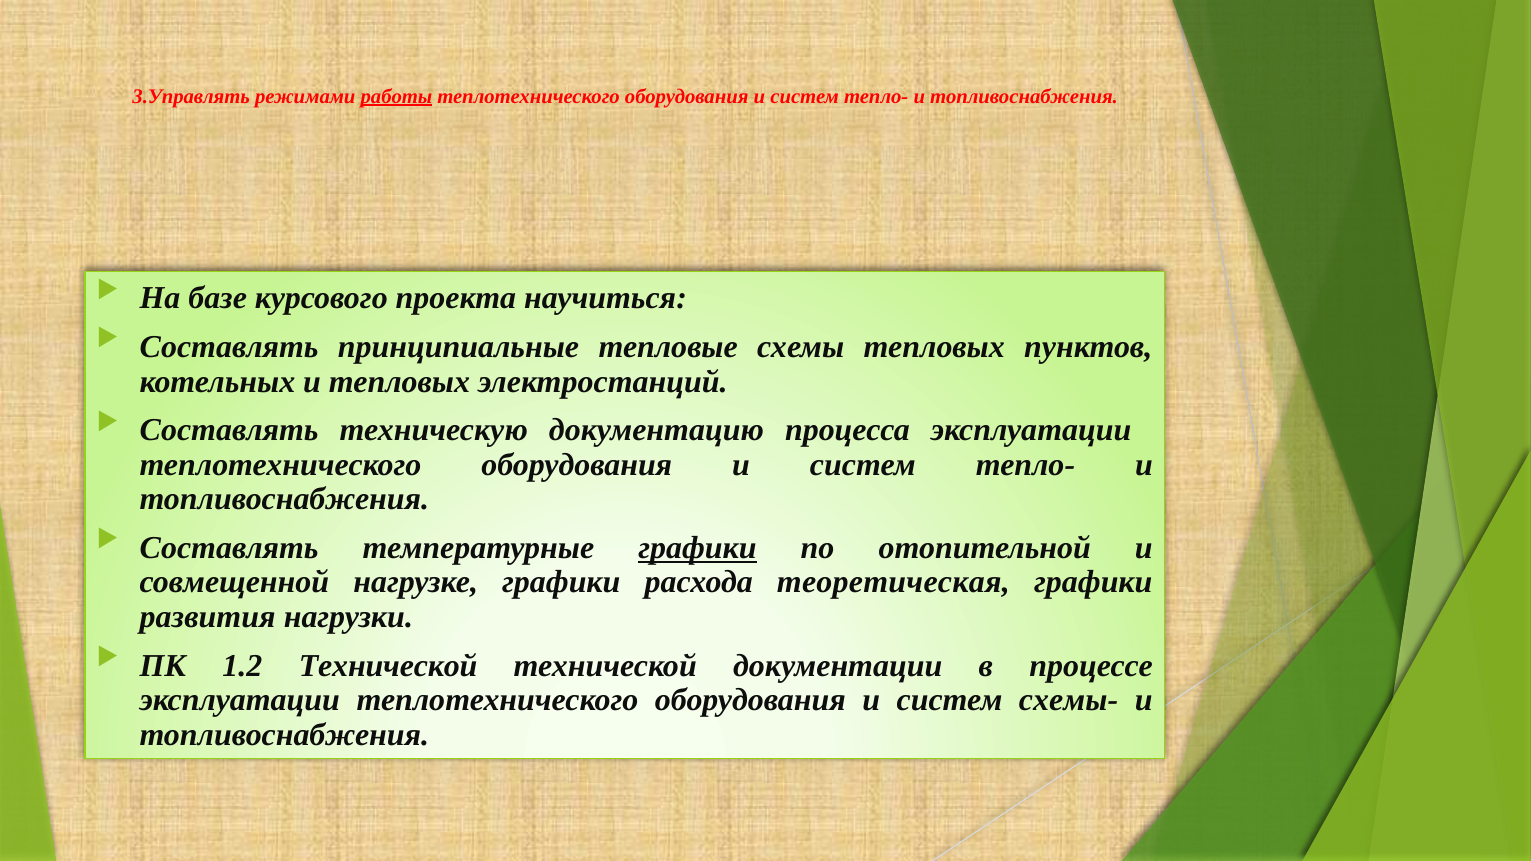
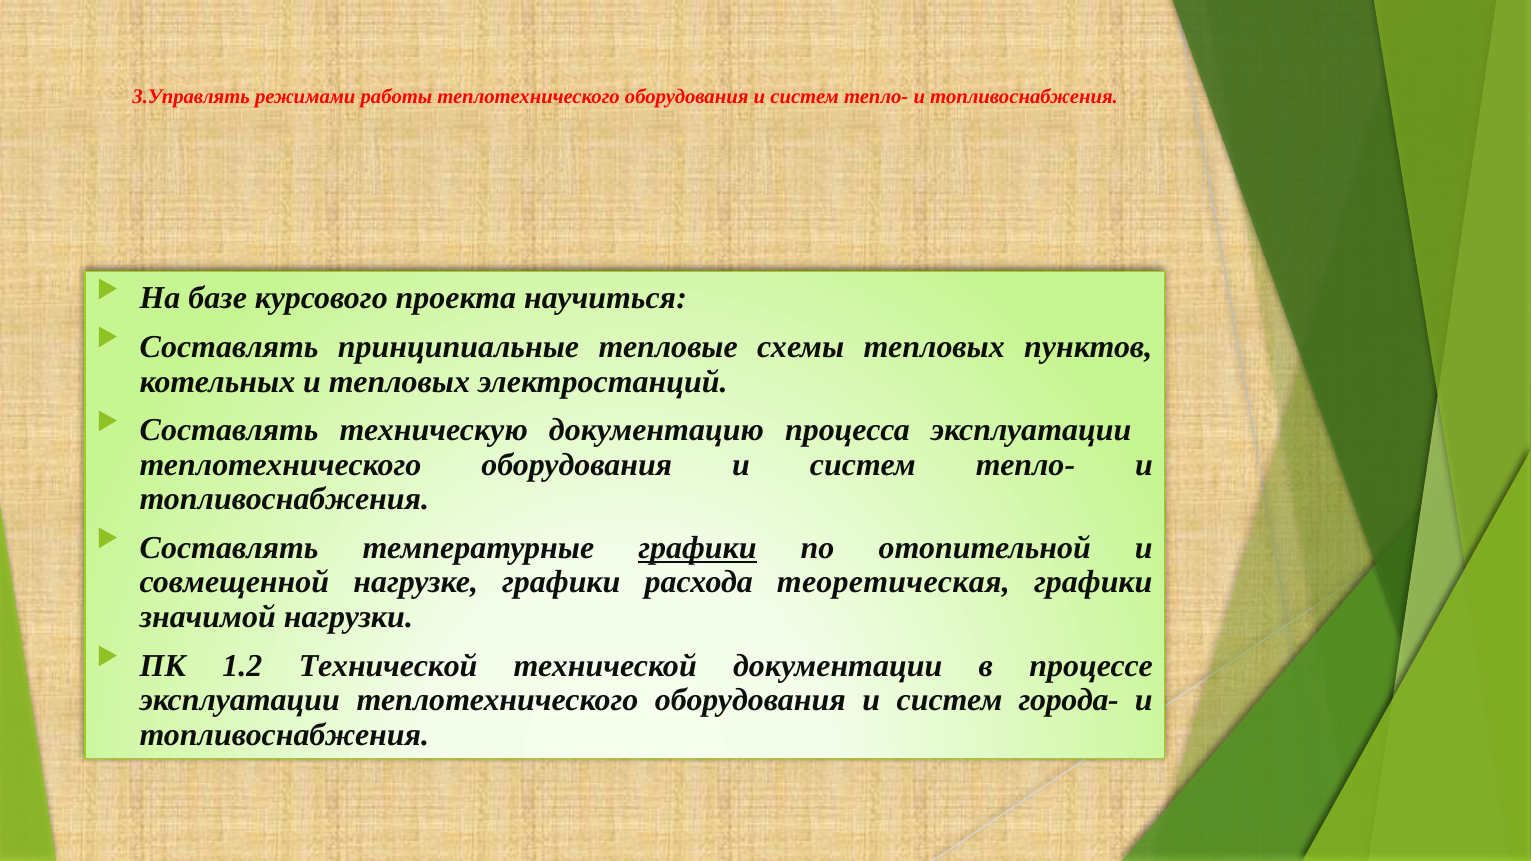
работы underline: present -> none (396, 96)
развития: развития -> значимой (208, 617)
схемы-: схемы- -> города- (1069, 700)
